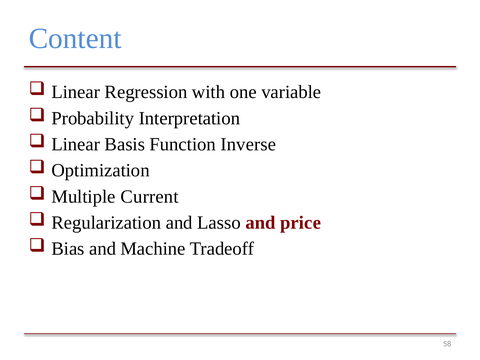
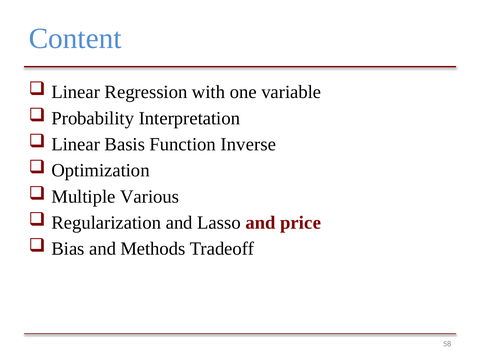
Current: Current -> Various (150, 197)
Machine: Machine -> Methods (153, 249)
